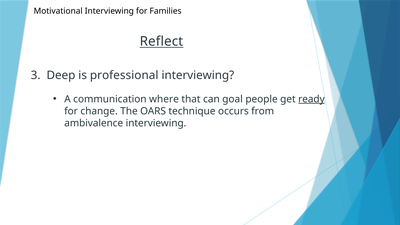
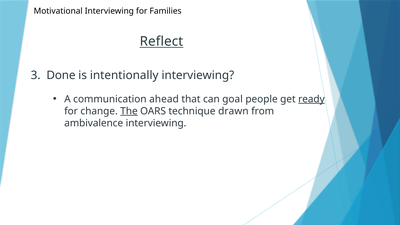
Deep: Deep -> Done (61, 75)
professional: professional -> intentionally (124, 75)
where: where -> ahead (164, 99)
The underline: none -> present (129, 111)
occurs: occurs -> drawn (233, 111)
